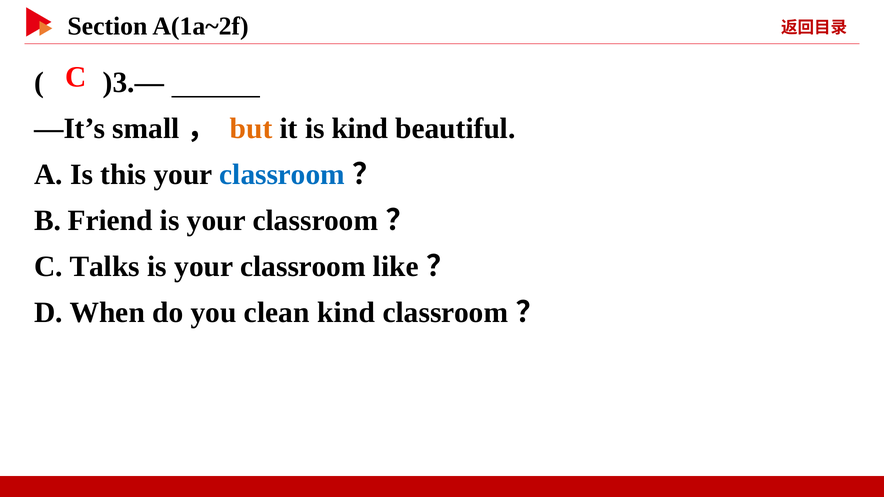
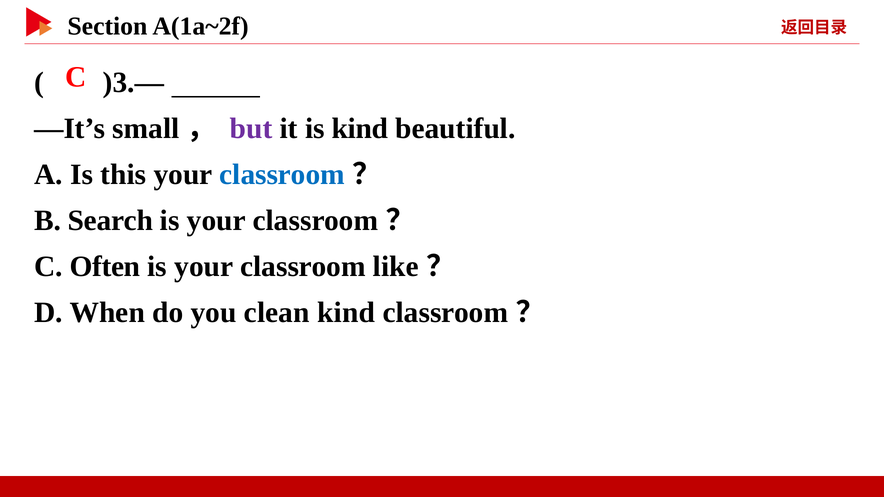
but colour: orange -> purple (251, 129)
Friend: Friend -> Search (110, 221)
Talks: Talks -> Often (105, 266)
